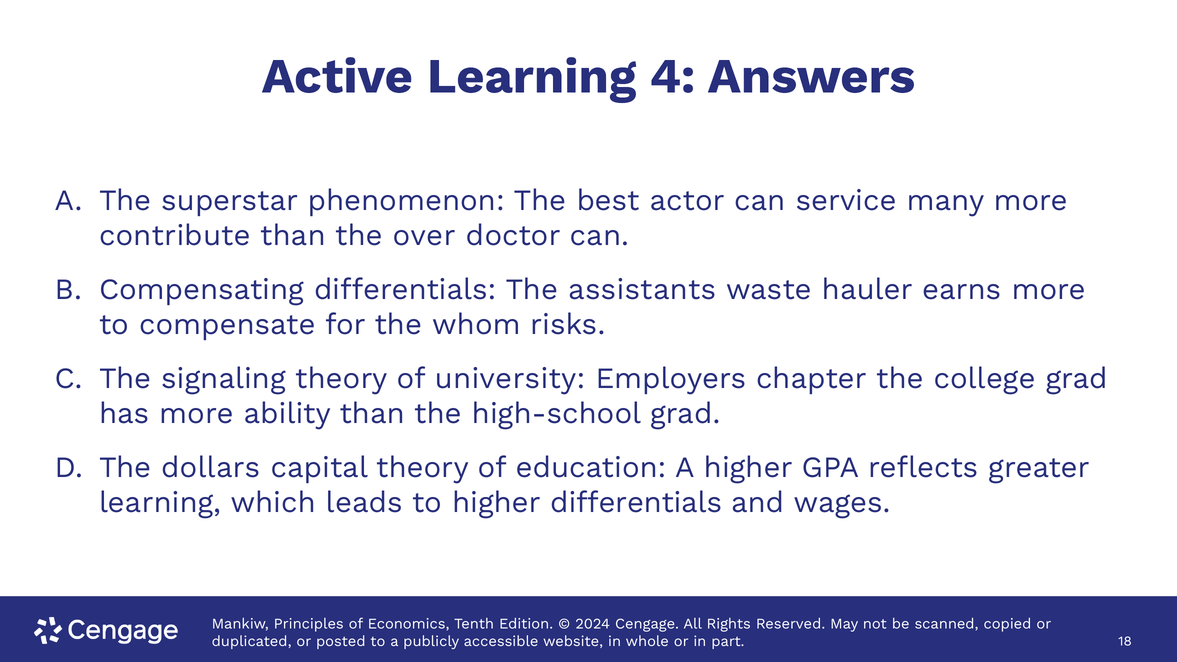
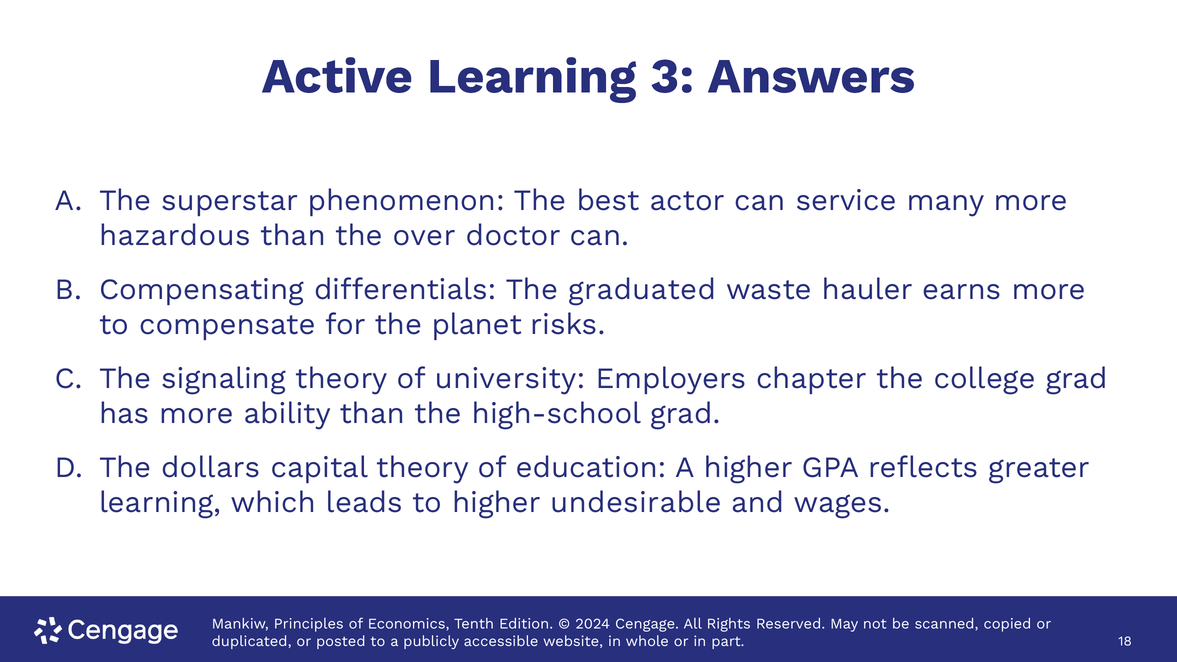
4: 4 -> 3 (672, 76)
contribute: contribute -> hazardous (175, 236)
assistants: assistants -> graduated (642, 289)
whom: whom -> planet (477, 325)
higher differentials: differentials -> undesirable (636, 503)
